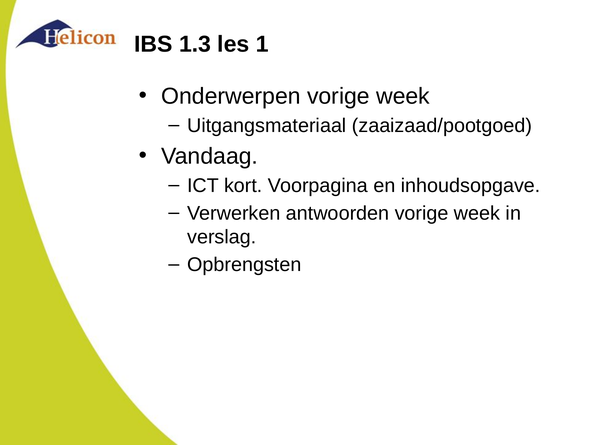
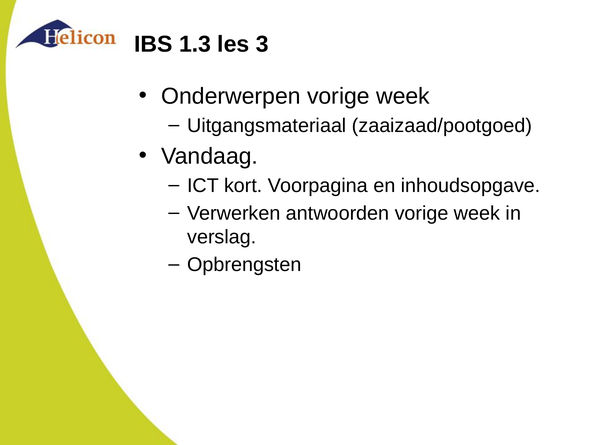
1: 1 -> 3 (262, 44)
